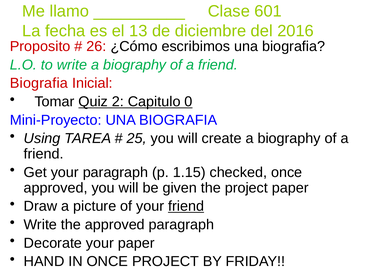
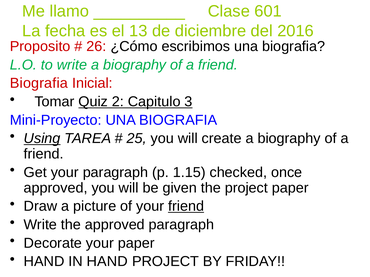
0: 0 -> 3 (188, 102)
Using underline: none -> present (42, 139)
IN ONCE: ONCE -> HAND (107, 262)
